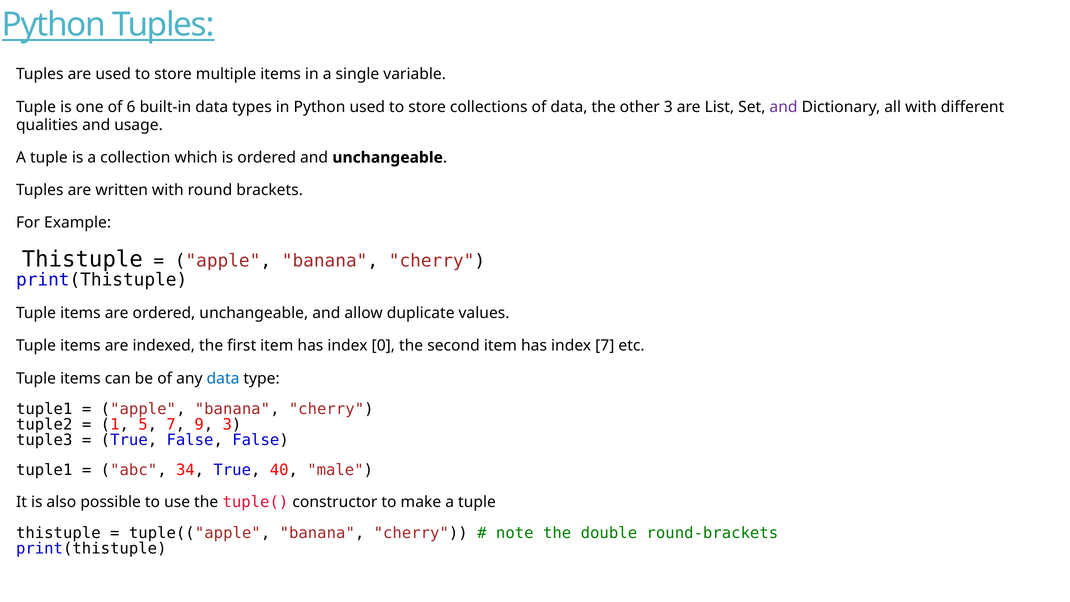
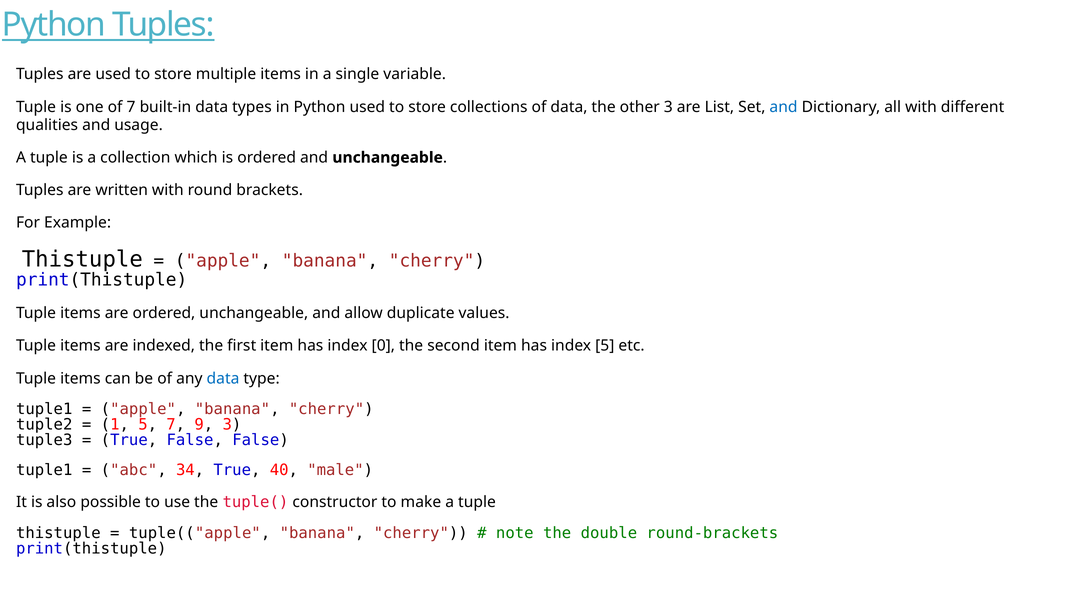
of 6: 6 -> 7 (131, 107)
and colour: purple -> blue (783, 107)
index 7: 7 -> 5 (605, 346)
